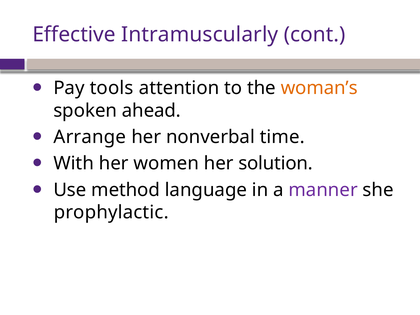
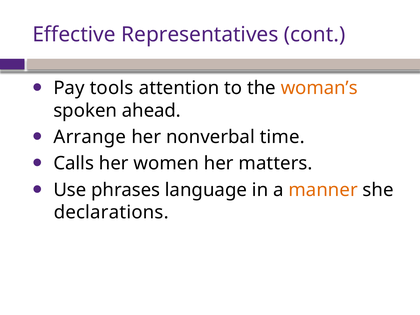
Intramuscularly: Intramuscularly -> Representatives (200, 35)
With: With -> Calls (74, 163)
solution: solution -> matters (276, 163)
method: method -> phrases (126, 190)
manner colour: purple -> orange (323, 190)
prophylactic: prophylactic -> declarations (111, 212)
